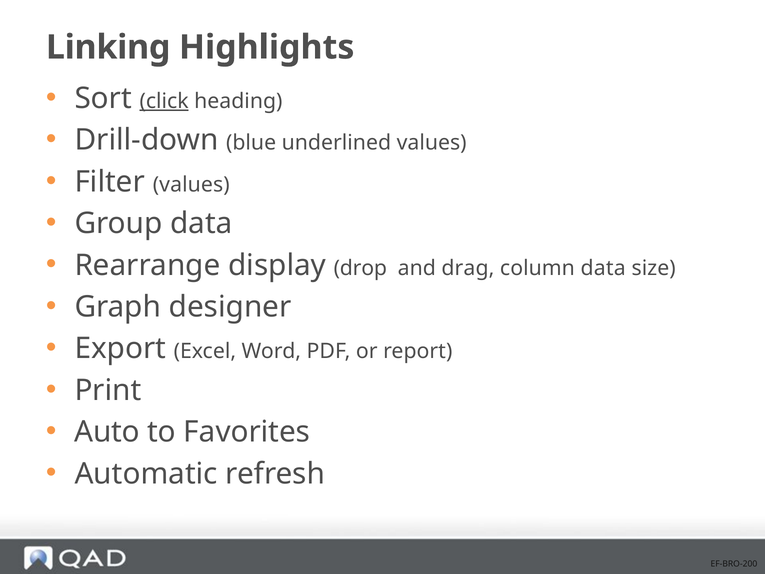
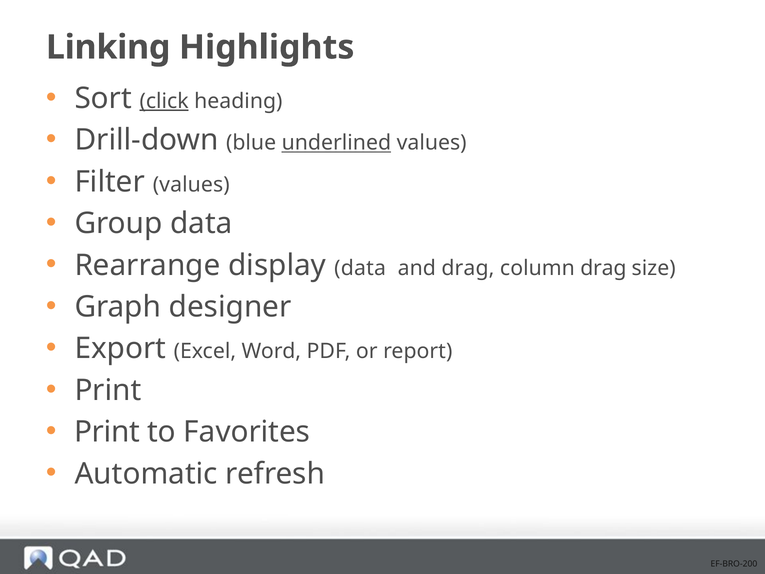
underlined underline: none -> present (336, 143)
display drop: drop -> data (360, 268)
column data: data -> drag (603, 268)
Auto: Auto -> Print (107, 432)
